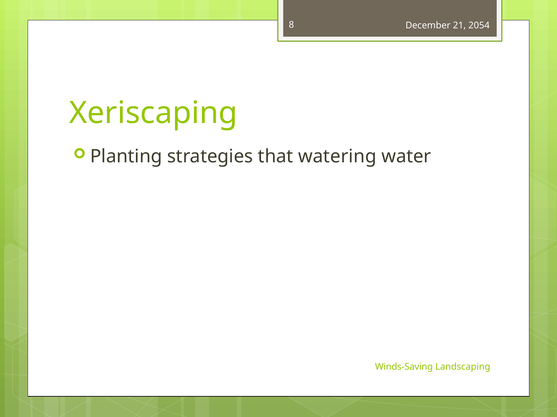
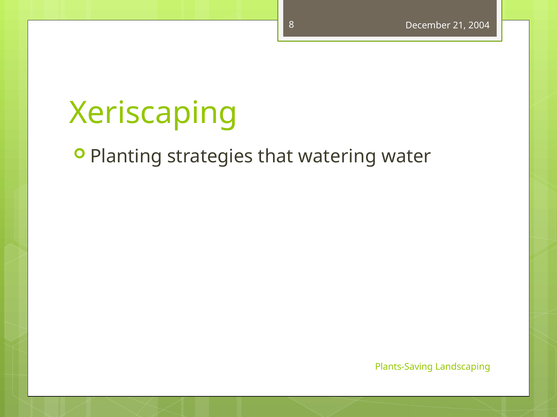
2054: 2054 -> 2004 (479, 25)
Winds-Saving: Winds-Saving -> Plants-Saving (404, 367)
